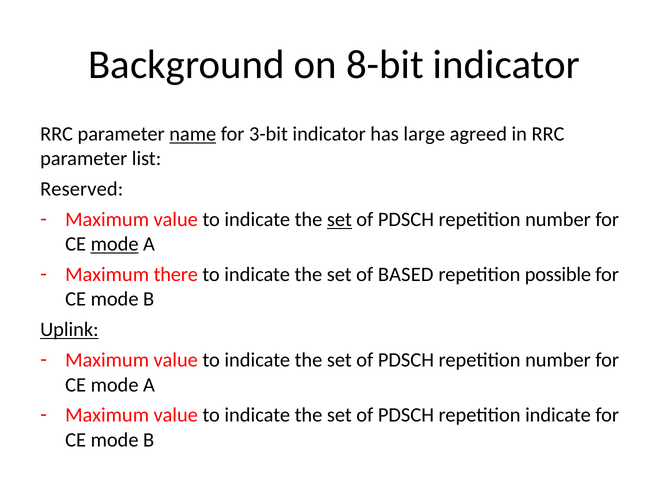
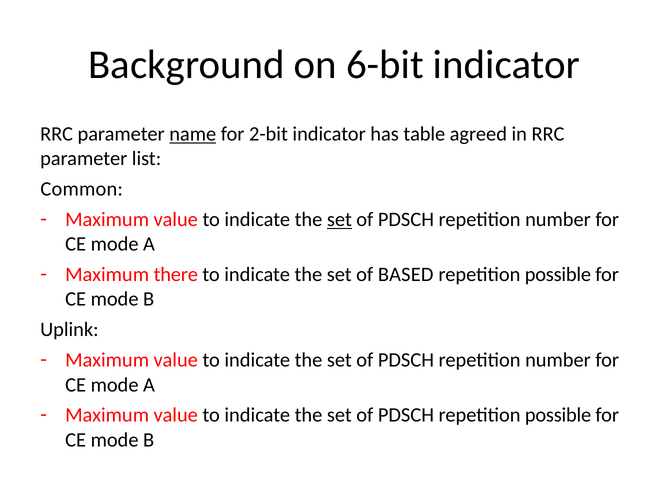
8-bit: 8-bit -> 6-bit (385, 65)
3-bit: 3-bit -> 2-bit (268, 134)
large: large -> table (424, 134)
Reserved: Reserved -> Common (82, 189)
mode underline: present -> none (115, 244)
Uplink underline: present -> none (69, 330)
PDSCH repetition indicate: indicate -> possible (558, 415)
